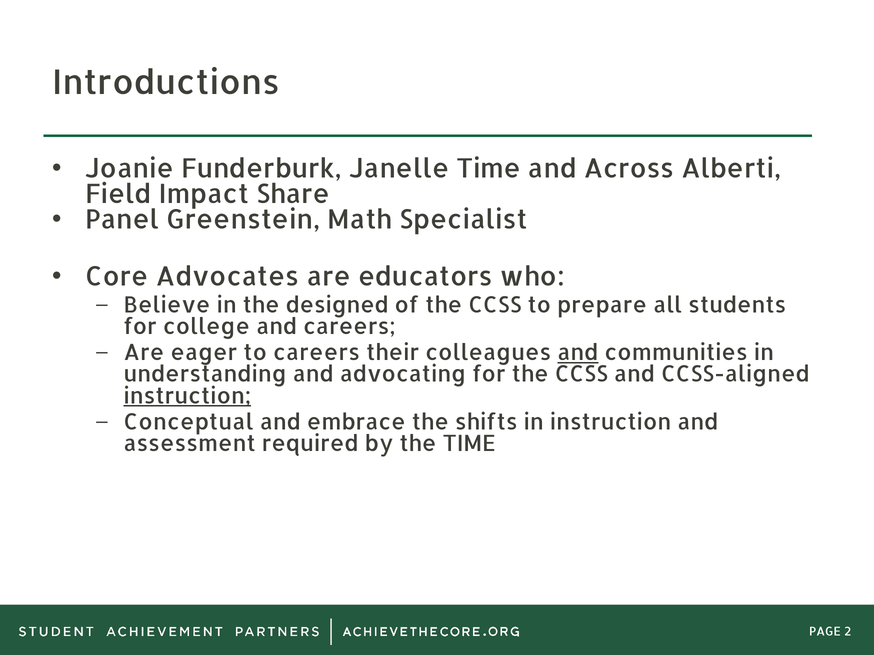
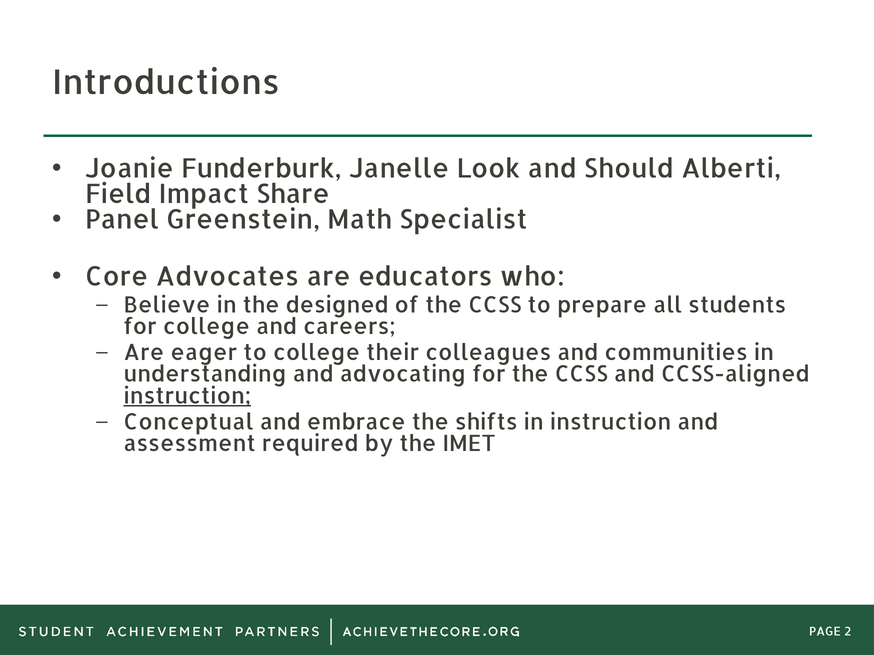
Janelle Time: Time -> Look (489, 169)
Across: Across -> Should (629, 169)
to careers: careers -> college (317, 353)
and underline: present -> none (578, 353)
the TIME: TIME -> IMET (469, 444)
